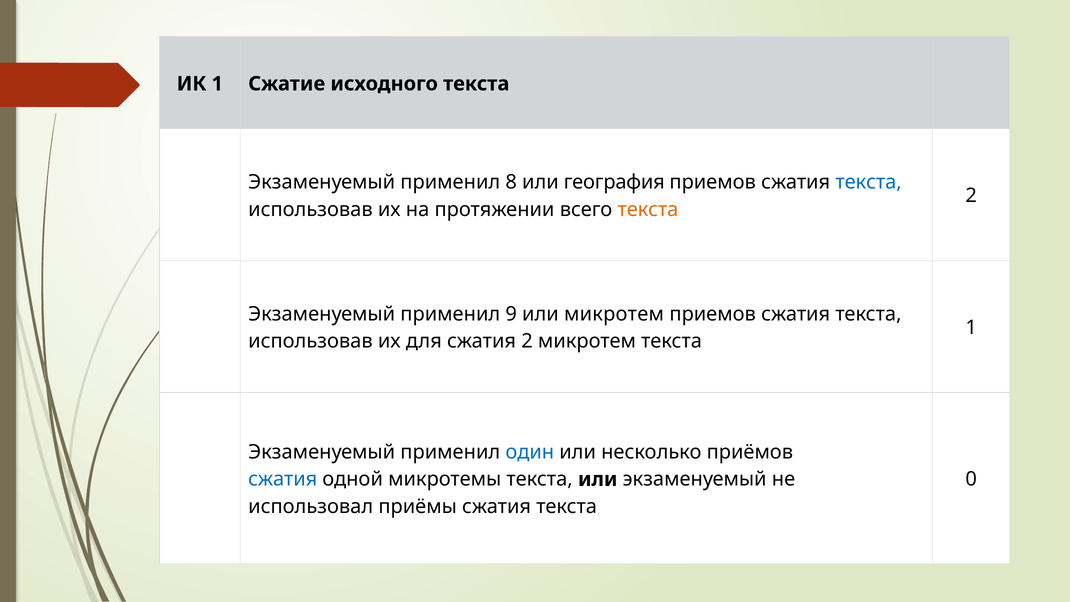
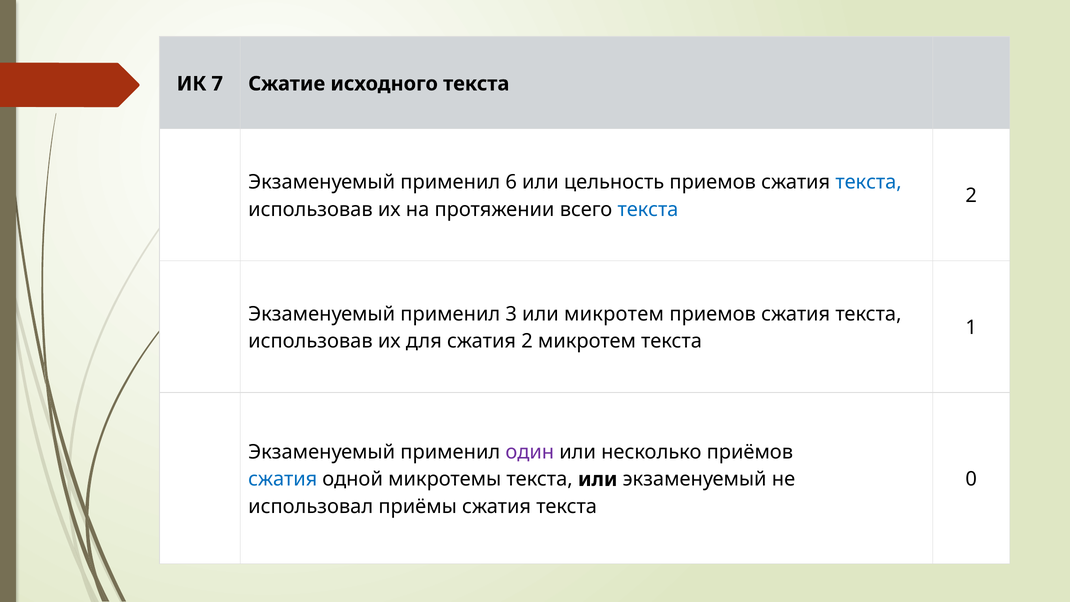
ИК 1: 1 -> 7 (217, 84)
8: 8 -> 6 (511, 182)
география: география -> цельность (614, 182)
текста colour: orange -> blue (648, 209)
9: 9 -> 3 (511, 314)
один colour: blue -> purple (530, 452)
